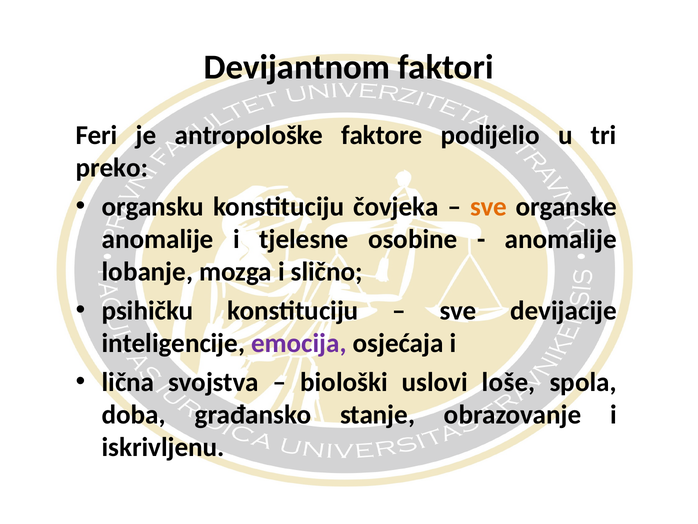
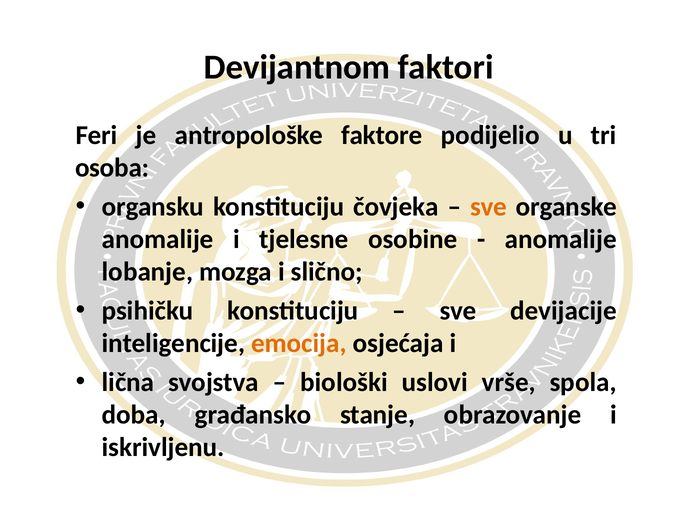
preko: preko -> osoba (112, 168)
emocija colour: purple -> orange (299, 343)
loše: loše -> vrše (509, 382)
